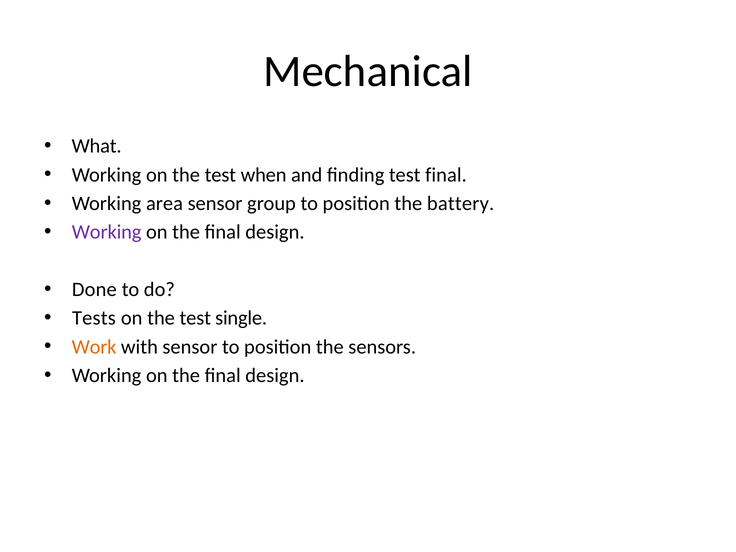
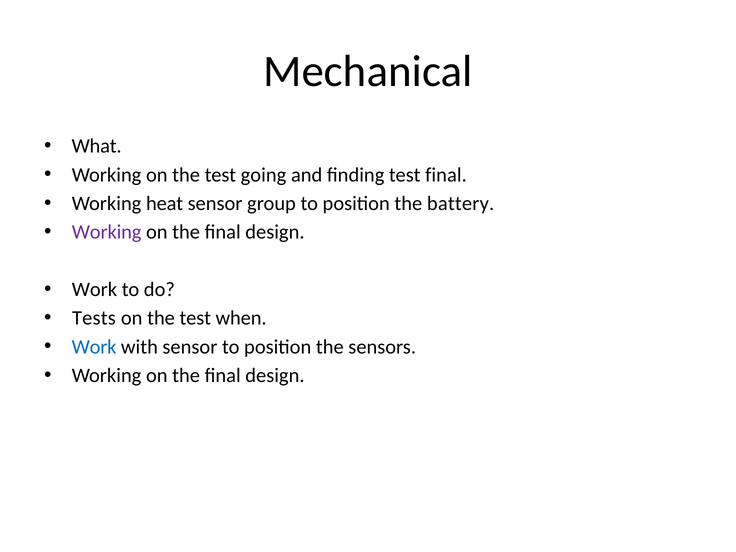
when: when -> going (264, 175)
area: area -> heat (165, 204)
Done: Done -> Work (94, 290)
single: single -> when (241, 318)
Work colour: orange -> blue (94, 347)
